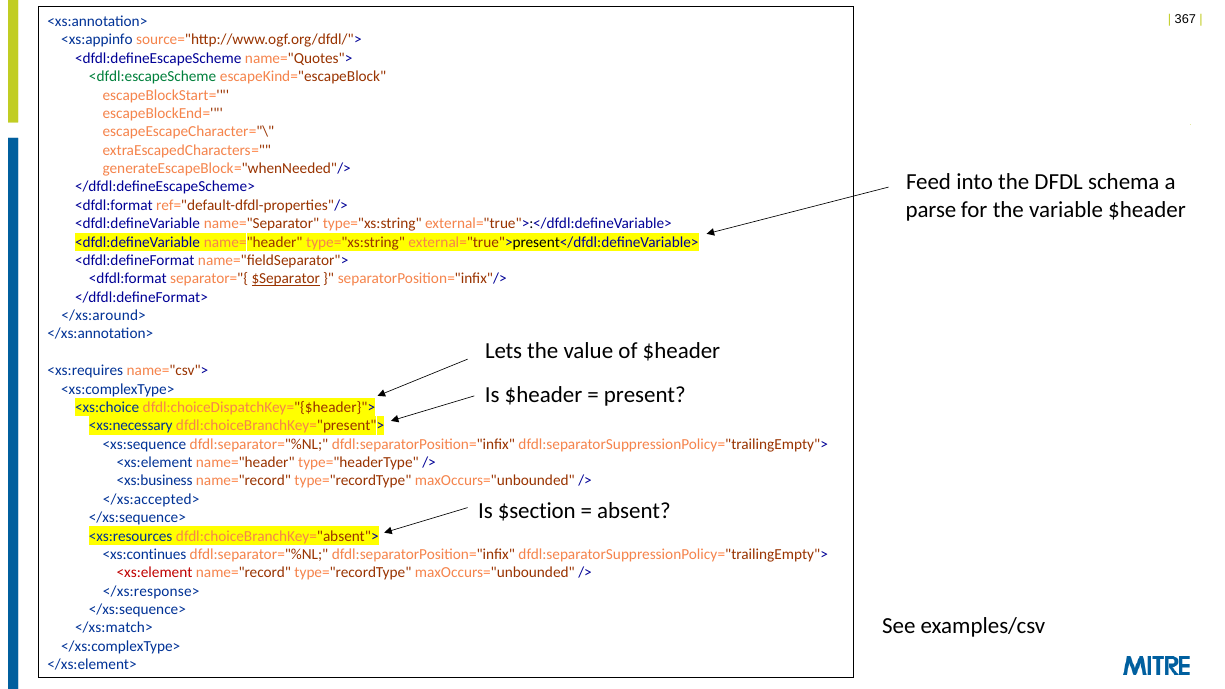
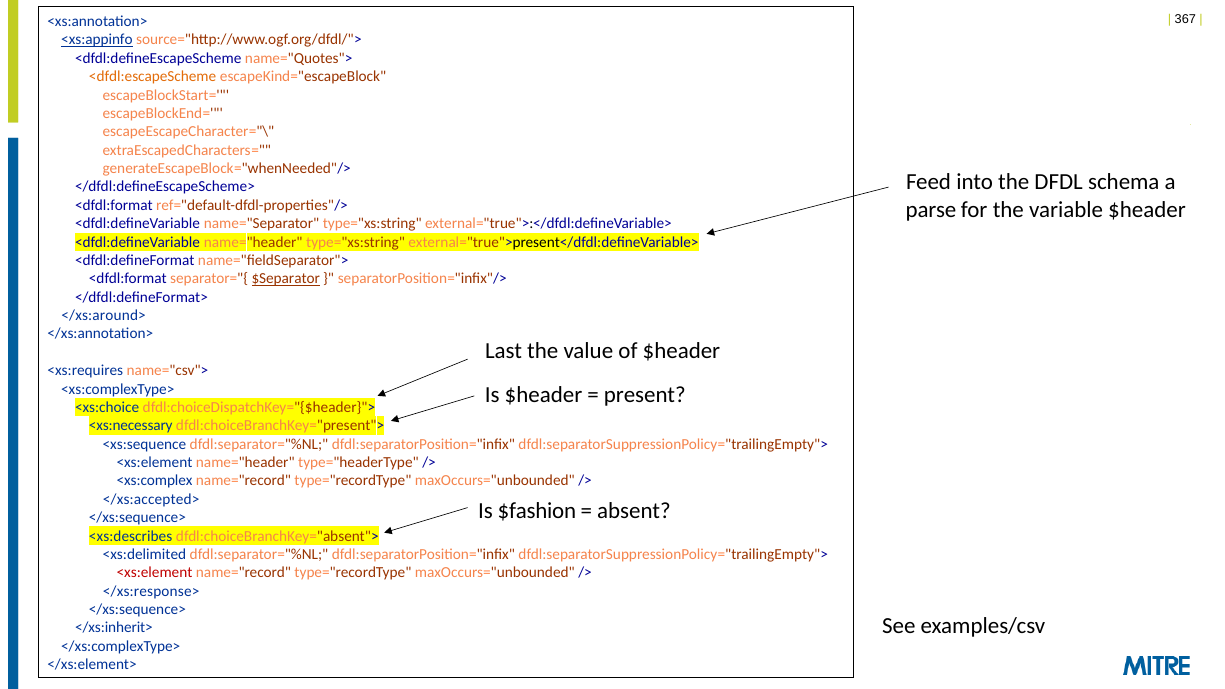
<xs:appinfo underline: none -> present (97, 40)
<dfdl:escapeScheme colour: green -> orange (153, 77)
Lets: Lets -> Last (504, 351)
<xs:business: <xs:business -> <xs:complex (155, 481)
$section: $section -> $fashion (537, 511)
<xs:resources: <xs:resources -> <xs:describes (131, 536)
<xs:continues: <xs:continues -> <xs:delimited (144, 554)
</xs:match>: </xs:match> -> </xs:inherit> (114, 628)
